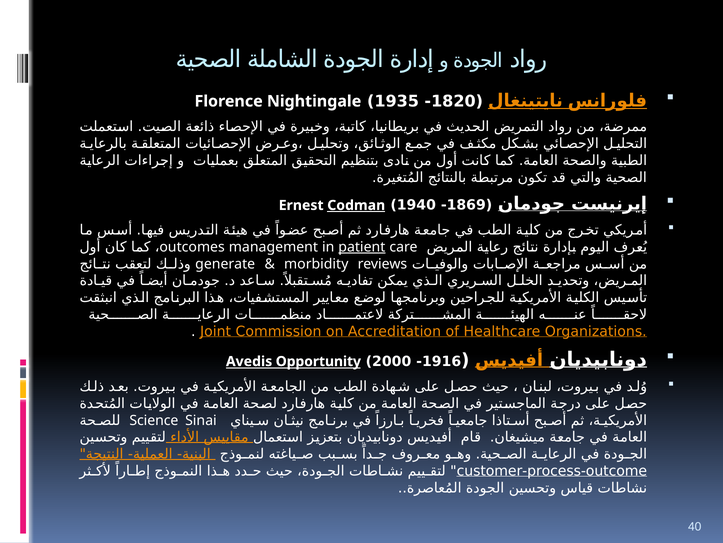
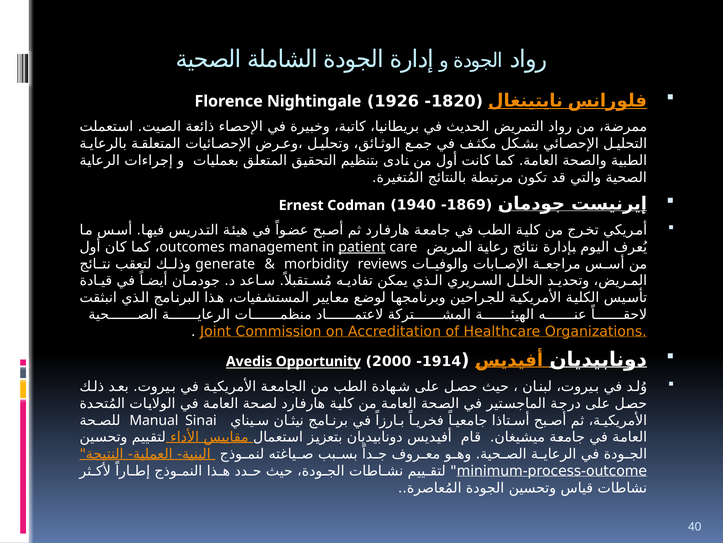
1935: 1935 -> 1926 (397, 101)
Codman underline: present -> none (356, 205)
1916: 1916 -> 1914 (442, 361)
Science: Science -> Manual (154, 420)
customer-process-outcome: customer-process-outcome -> minimum-process-outcome (552, 470)
